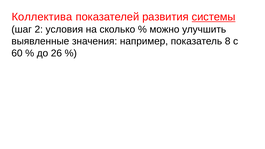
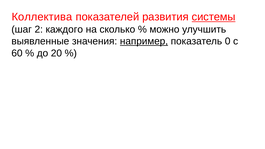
условия: условия -> каждого (64, 29)
например underline: none -> present (144, 41)
8: 8 -> 0 (228, 41)
26: 26 -> 20 (56, 53)
